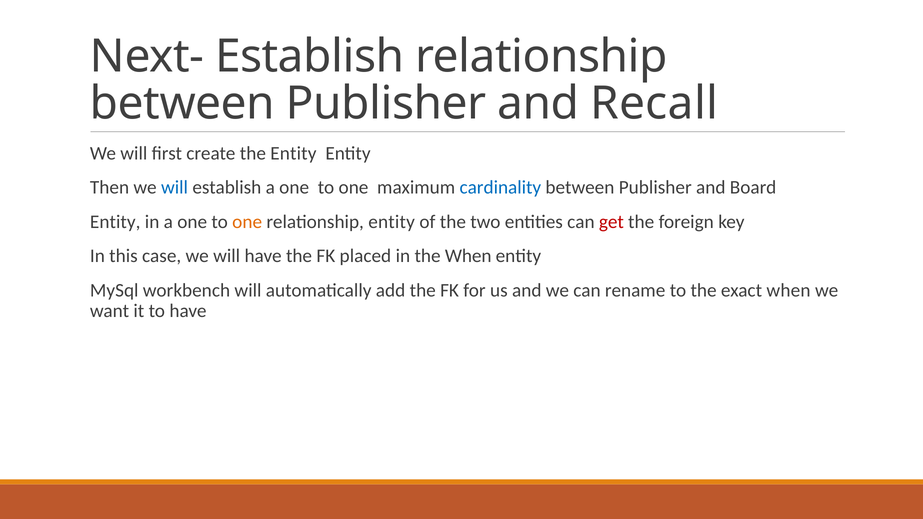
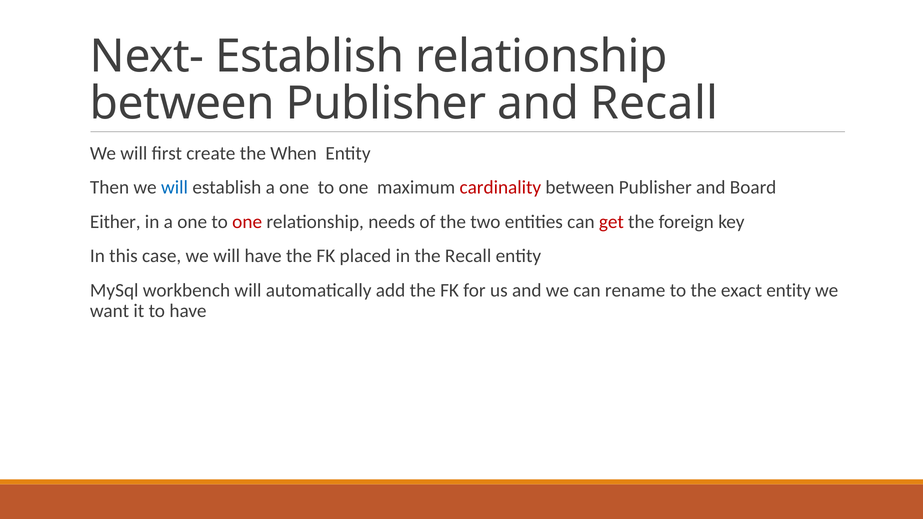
the Entity: Entity -> When (294, 153)
cardinality colour: blue -> red (500, 188)
Entity: Entity -> Either (115, 222)
one colour: orange -> red (247, 222)
relationship entity: entity -> needs (392, 222)
the When: When -> Recall (468, 256)
exact when: when -> entity (789, 290)
